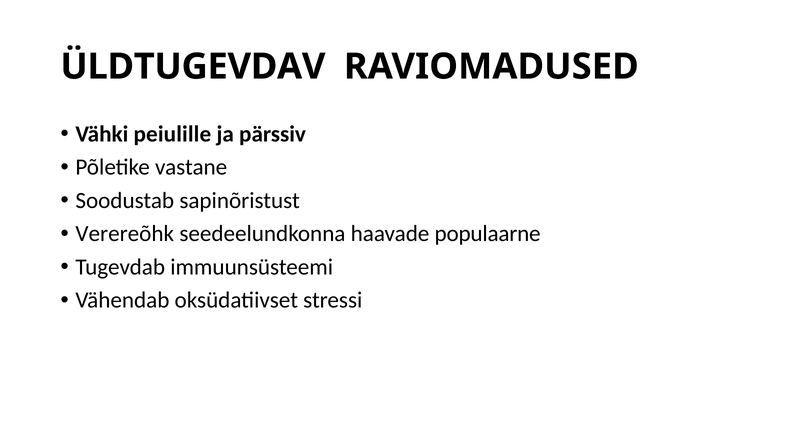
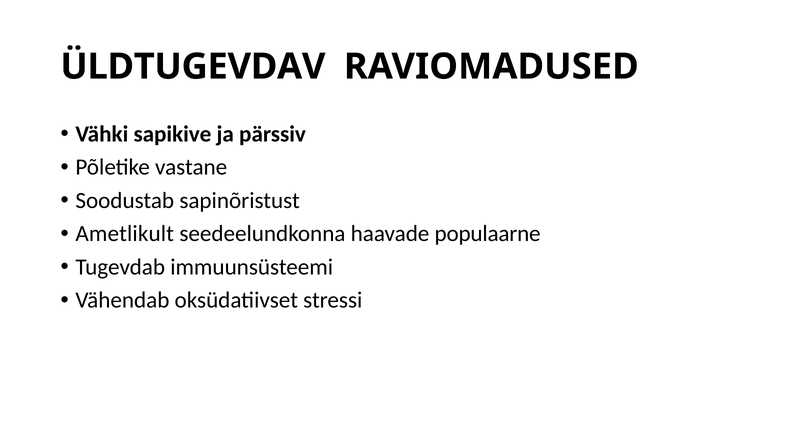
peiulille: peiulille -> sapikive (172, 134)
Verereõhk: Verereõhk -> Ametlikult (125, 234)
